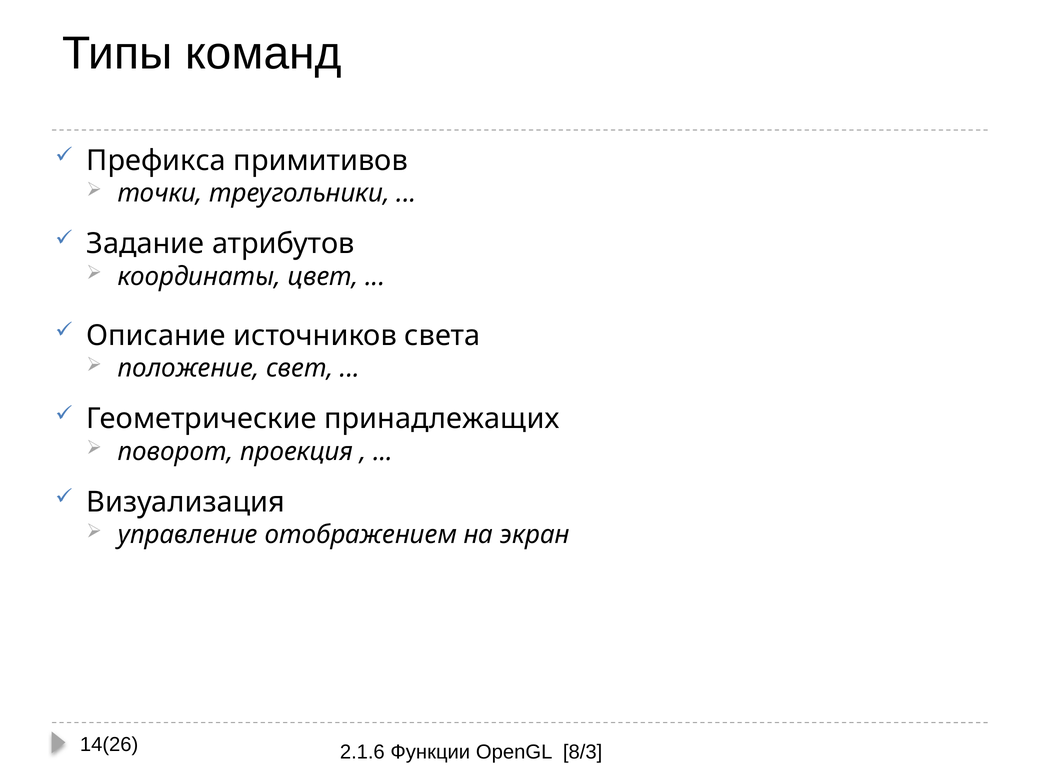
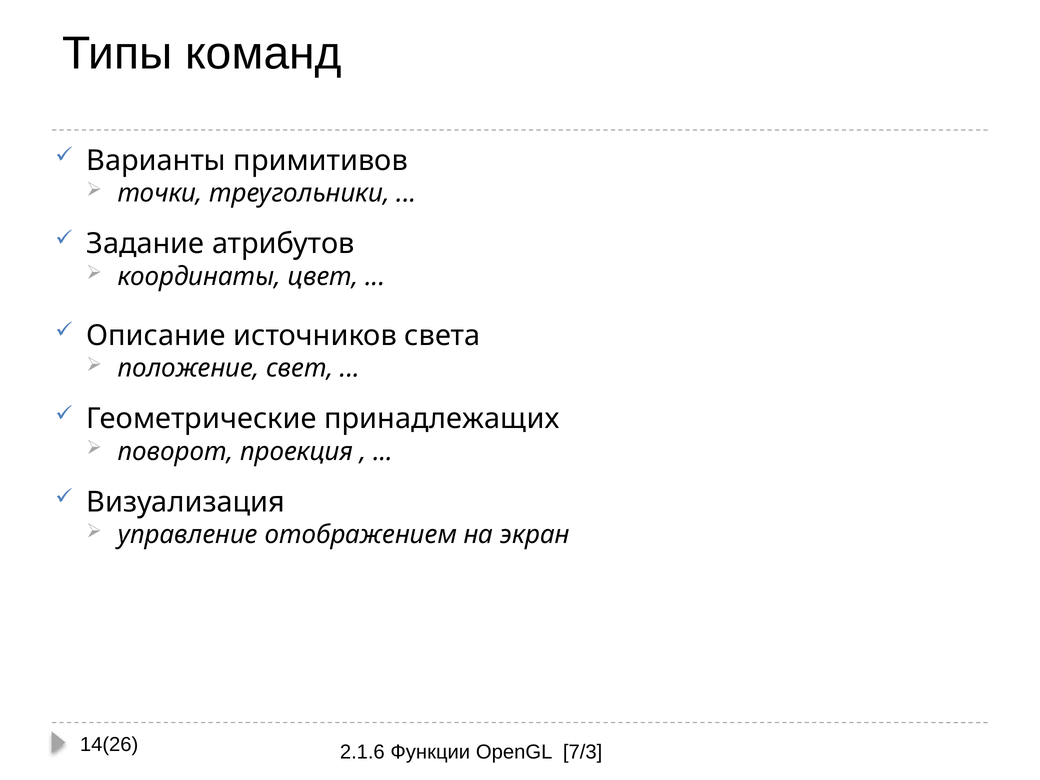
Префикса: Префикса -> Варианты (156, 161)
8/3: 8/3 -> 7/3 (583, 752)
